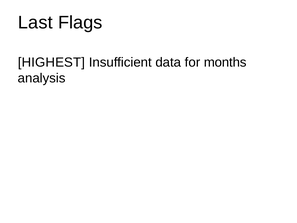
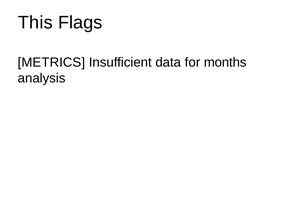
Last: Last -> This (35, 23)
HIGHEST: HIGHEST -> METRICS (51, 62)
